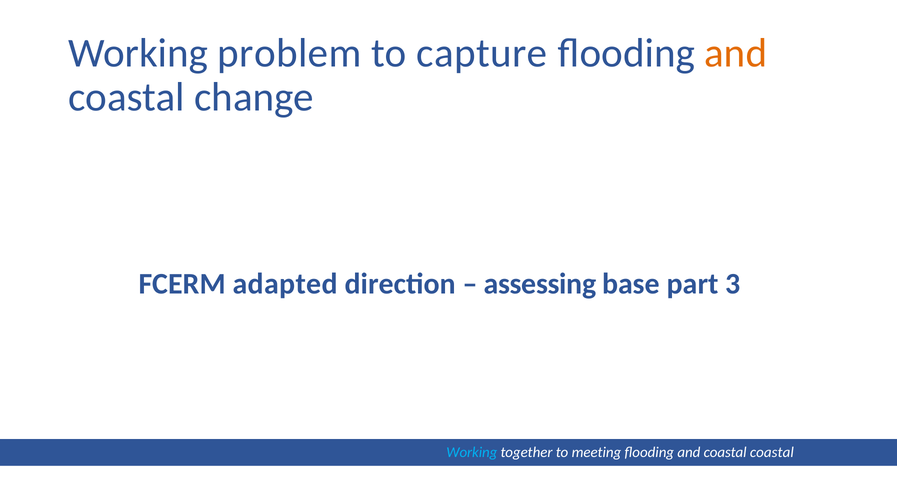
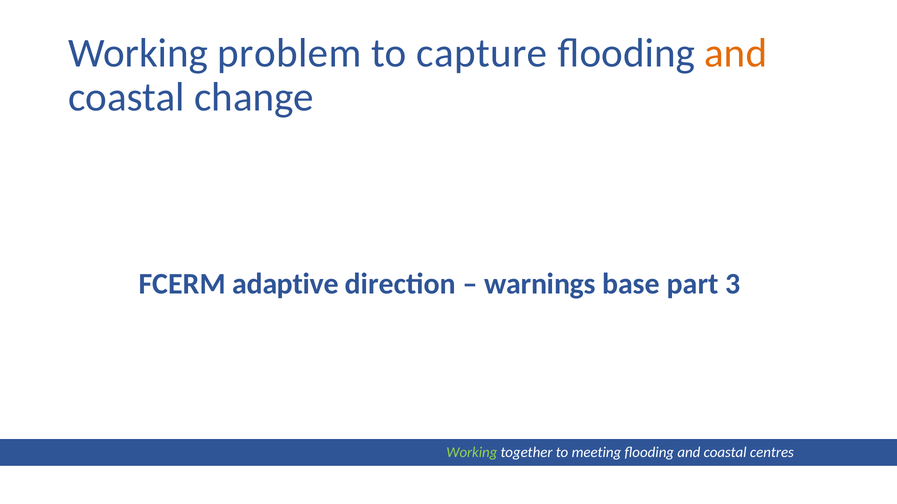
adapted: adapted -> adaptive (286, 284)
assessing: assessing -> warnings (540, 284)
Working colour: light blue -> light green (472, 453)
coastal coastal: coastal -> centres (772, 453)
